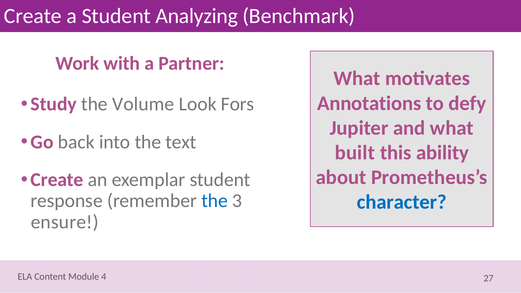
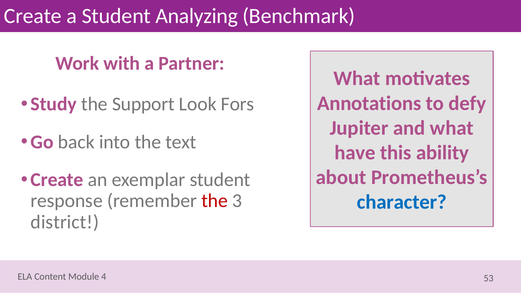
Volume: Volume -> Support (143, 104)
built: built -> have (355, 153)
the colour: blue -> red (215, 201)
ensure: ensure -> district (65, 222)
27: 27 -> 53 (489, 278)
